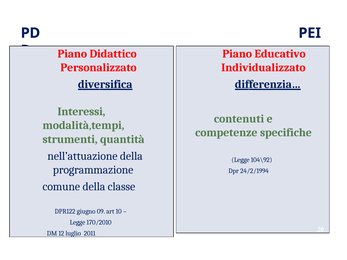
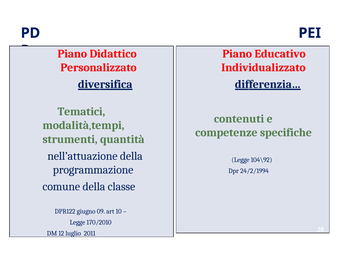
Interessi: Interessi -> Tematici (81, 112)
